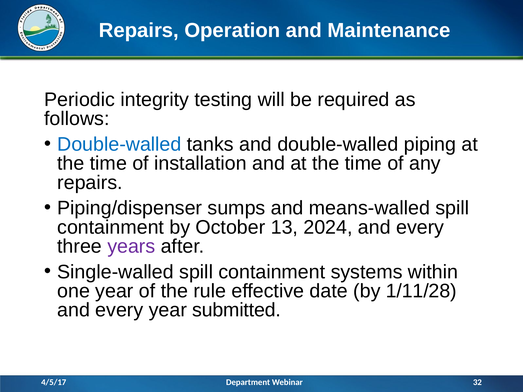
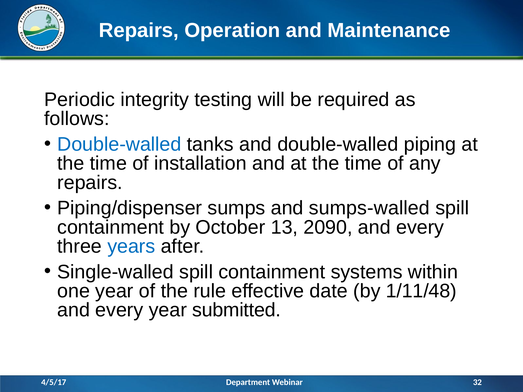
means-walled: means-walled -> sumps-walled (369, 208)
2024: 2024 -> 2090 (328, 227)
years colour: purple -> blue (131, 246)
1/11/28: 1/11/28 -> 1/11/48 (421, 291)
